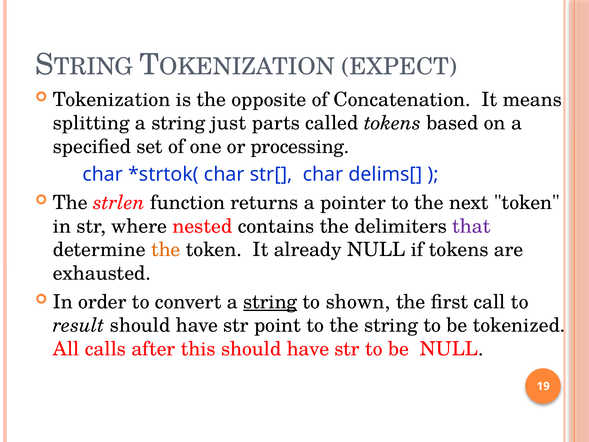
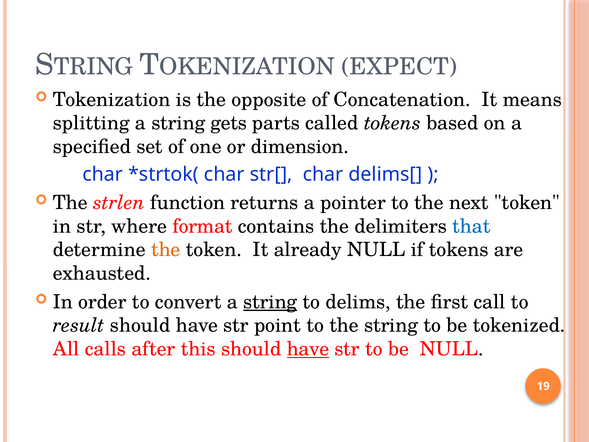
just: just -> gets (229, 123)
processing: processing -> dimension (300, 147)
nested: nested -> format (202, 226)
that colour: purple -> blue (471, 226)
shown: shown -> delims (358, 302)
have underline: none -> present (308, 349)
